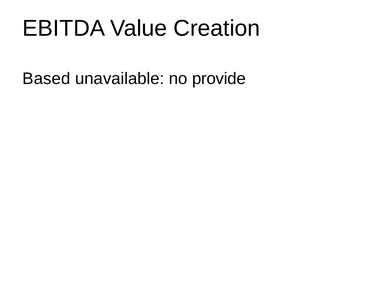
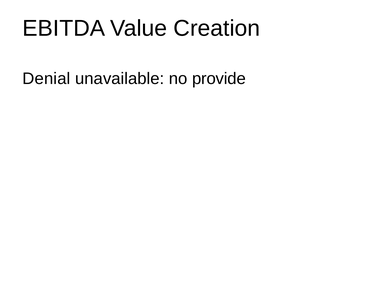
Based: Based -> Denial (46, 79)
